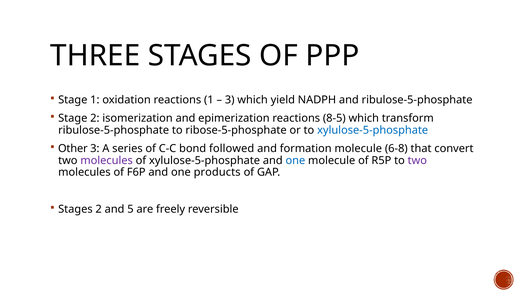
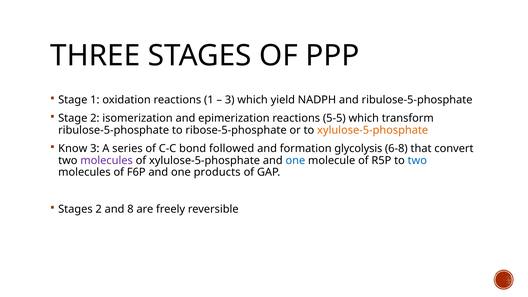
8-5: 8-5 -> 5-5 (334, 118)
xylulose-5-phosphate colour: blue -> orange (373, 130)
Other: Other -> Know (73, 149)
formation molecule: molecule -> glycolysis (358, 149)
two colour: purple -> blue (417, 160)
5: 5 -> 8 (130, 209)
